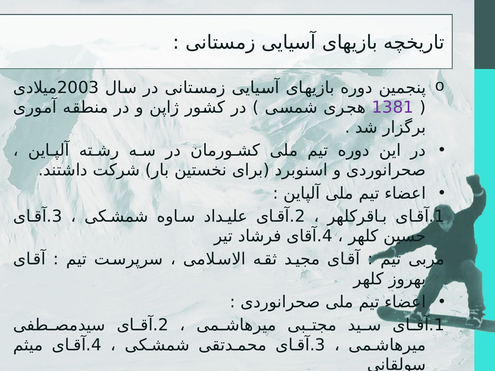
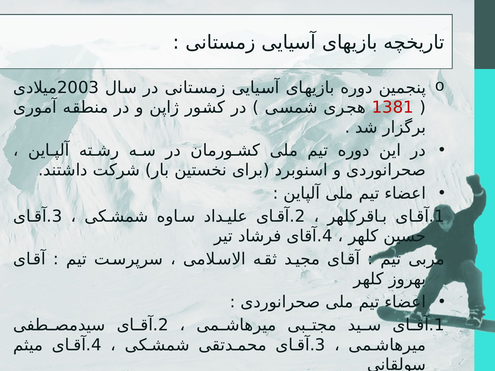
1381 colour: purple -> red (393, 108)
